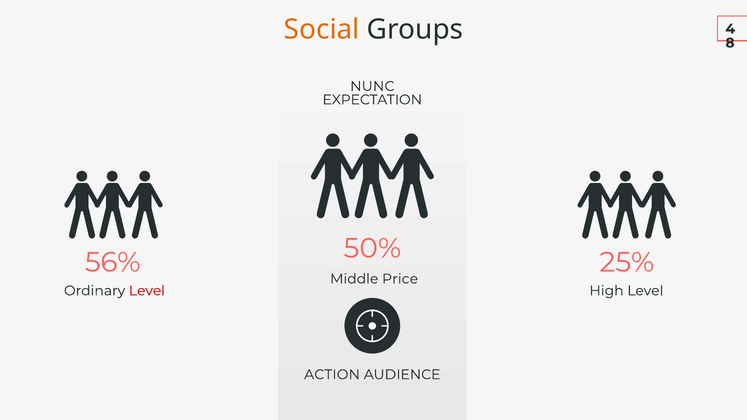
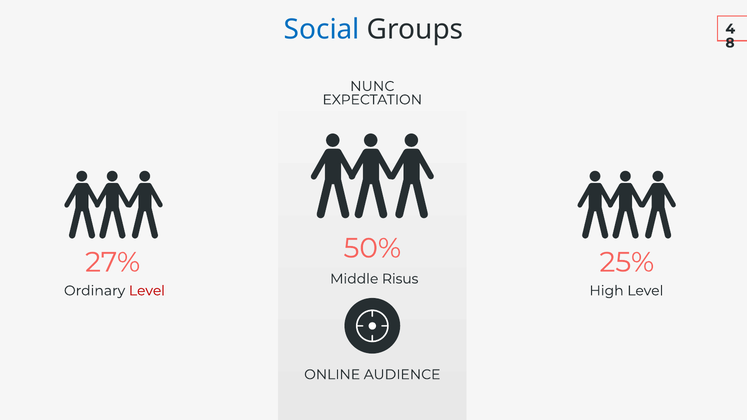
Social colour: orange -> blue (322, 30)
56%: 56% -> 27% (113, 262)
Price: Price -> Risus (400, 279)
ACTION: ACTION -> ONLINE (332, 375)
